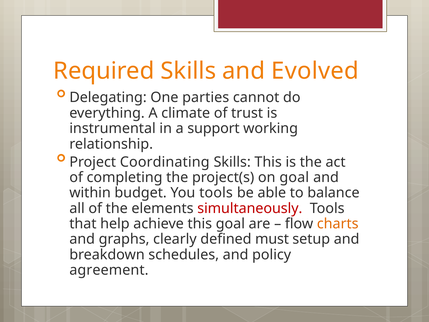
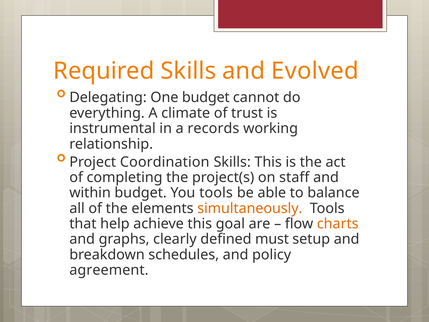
One parties: parties -> budget (206, 98)
support: support -> records (213, 128)
Coordinating: Coordinating -> Coordination (165, 162)
on goal: goal -> staff (294, 177)
simultaneously colour: red -> orange (250, 208)
